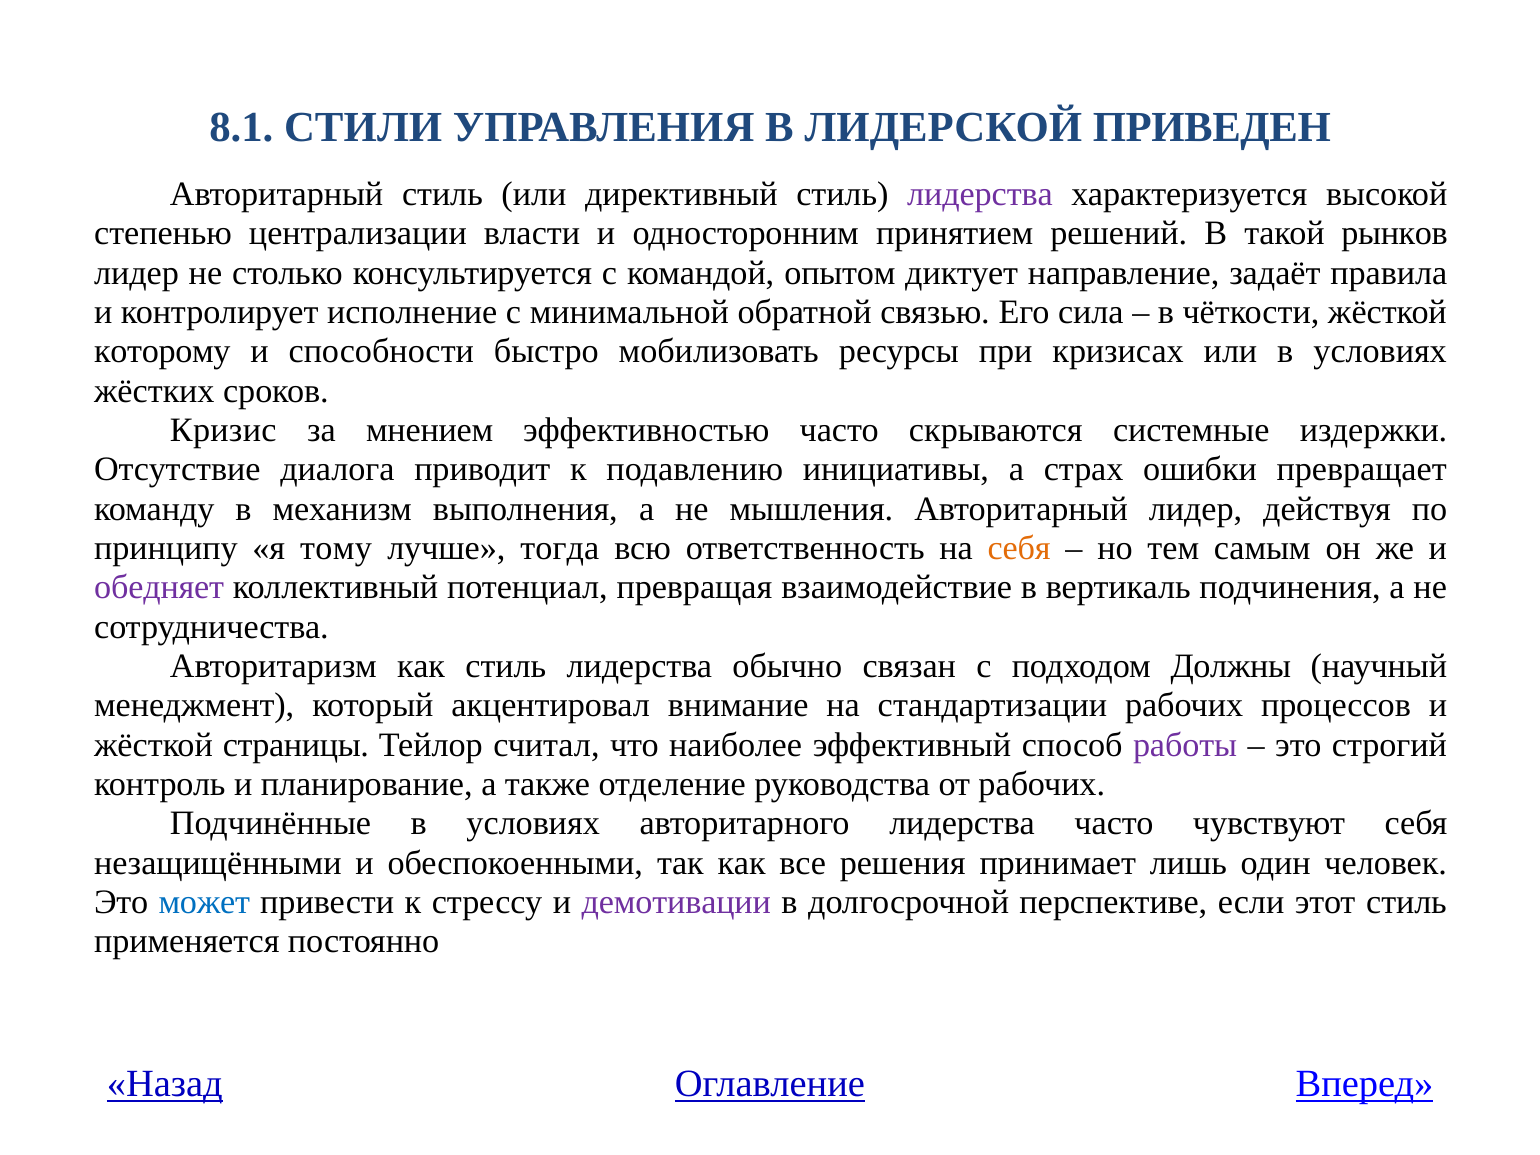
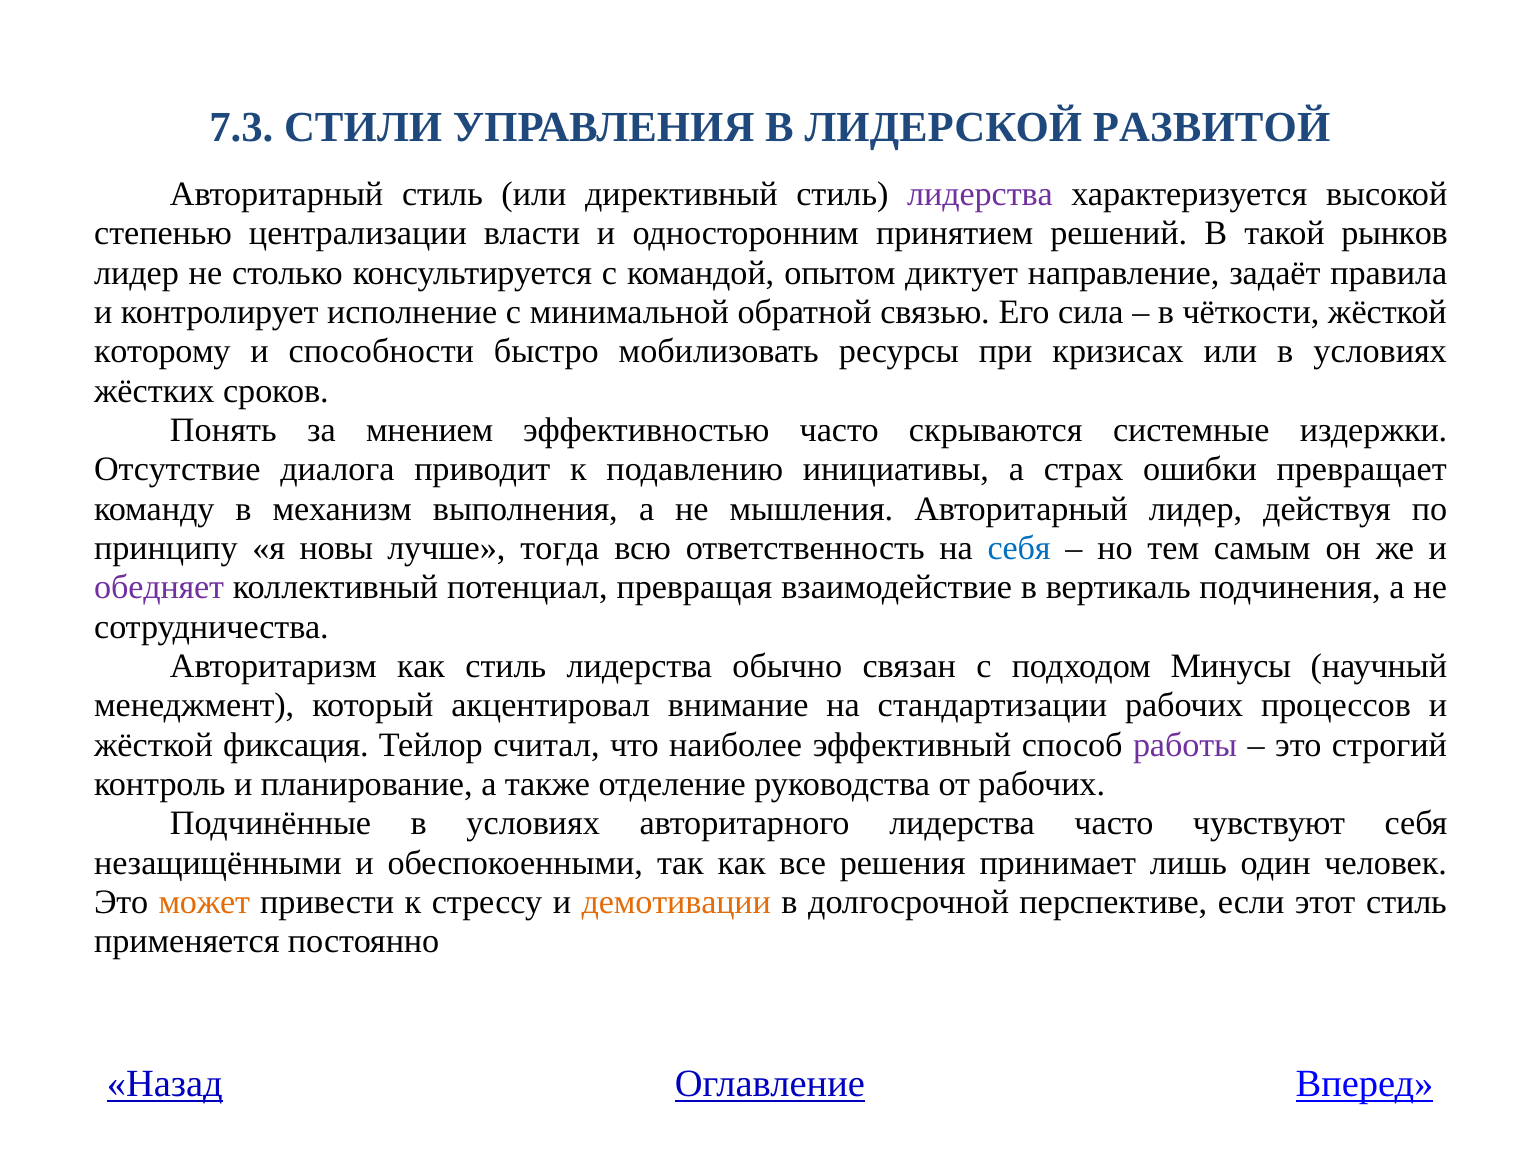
8.1: 8.1 -> 7.3 (241, 127)
ПРИВЕДЕН: ПРИВЕДЕН -> РАЗВИТОЙ (1212, 127)
Кризис: Кризис -> Понять (223, 430)
тому: тому -> новы (336, 548)
себя colour: orange -> blue (1019, 548)
Должны: Должны -> Минусы (1231, 666)
страницы: страницы -> фиксация (296, 745)
может colour: blue -> orange (204, 902)
демотивации colour: purple -> orange (676, 902)
